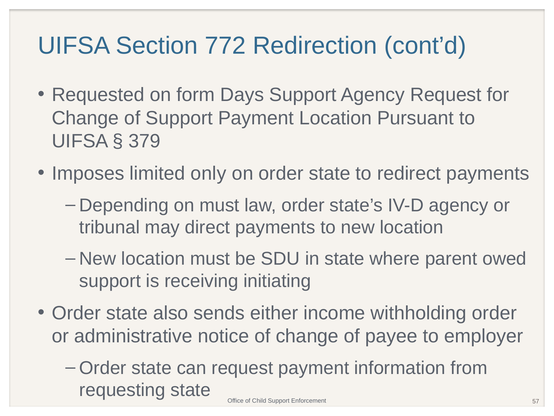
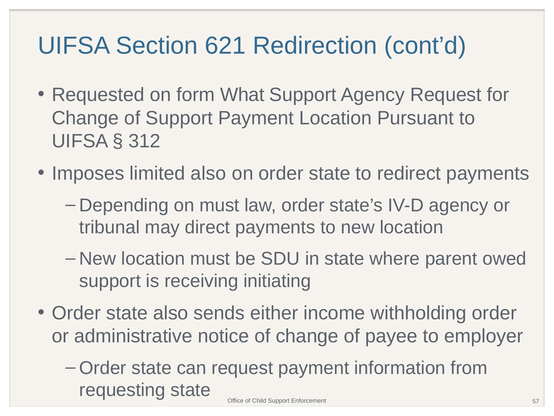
772: 772 -> 621 (225, 46)
Days: Days -> What (242, 95)
379: 379 -> 312 (145, 141)
limited only: only -> also (208, 173)
